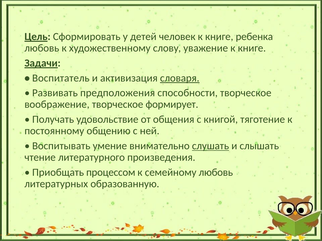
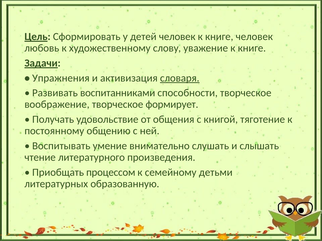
книге ребенка: ребенка -> человек (254, 37)
Воспитатель: Воспитатель -> Упражнения (61, 78)
предположения: предположения -> воспитанниками (118, 93)
слушать underline: present -> none (210, 146)
семейному любовь: любовь -> детьми (216, 173)
